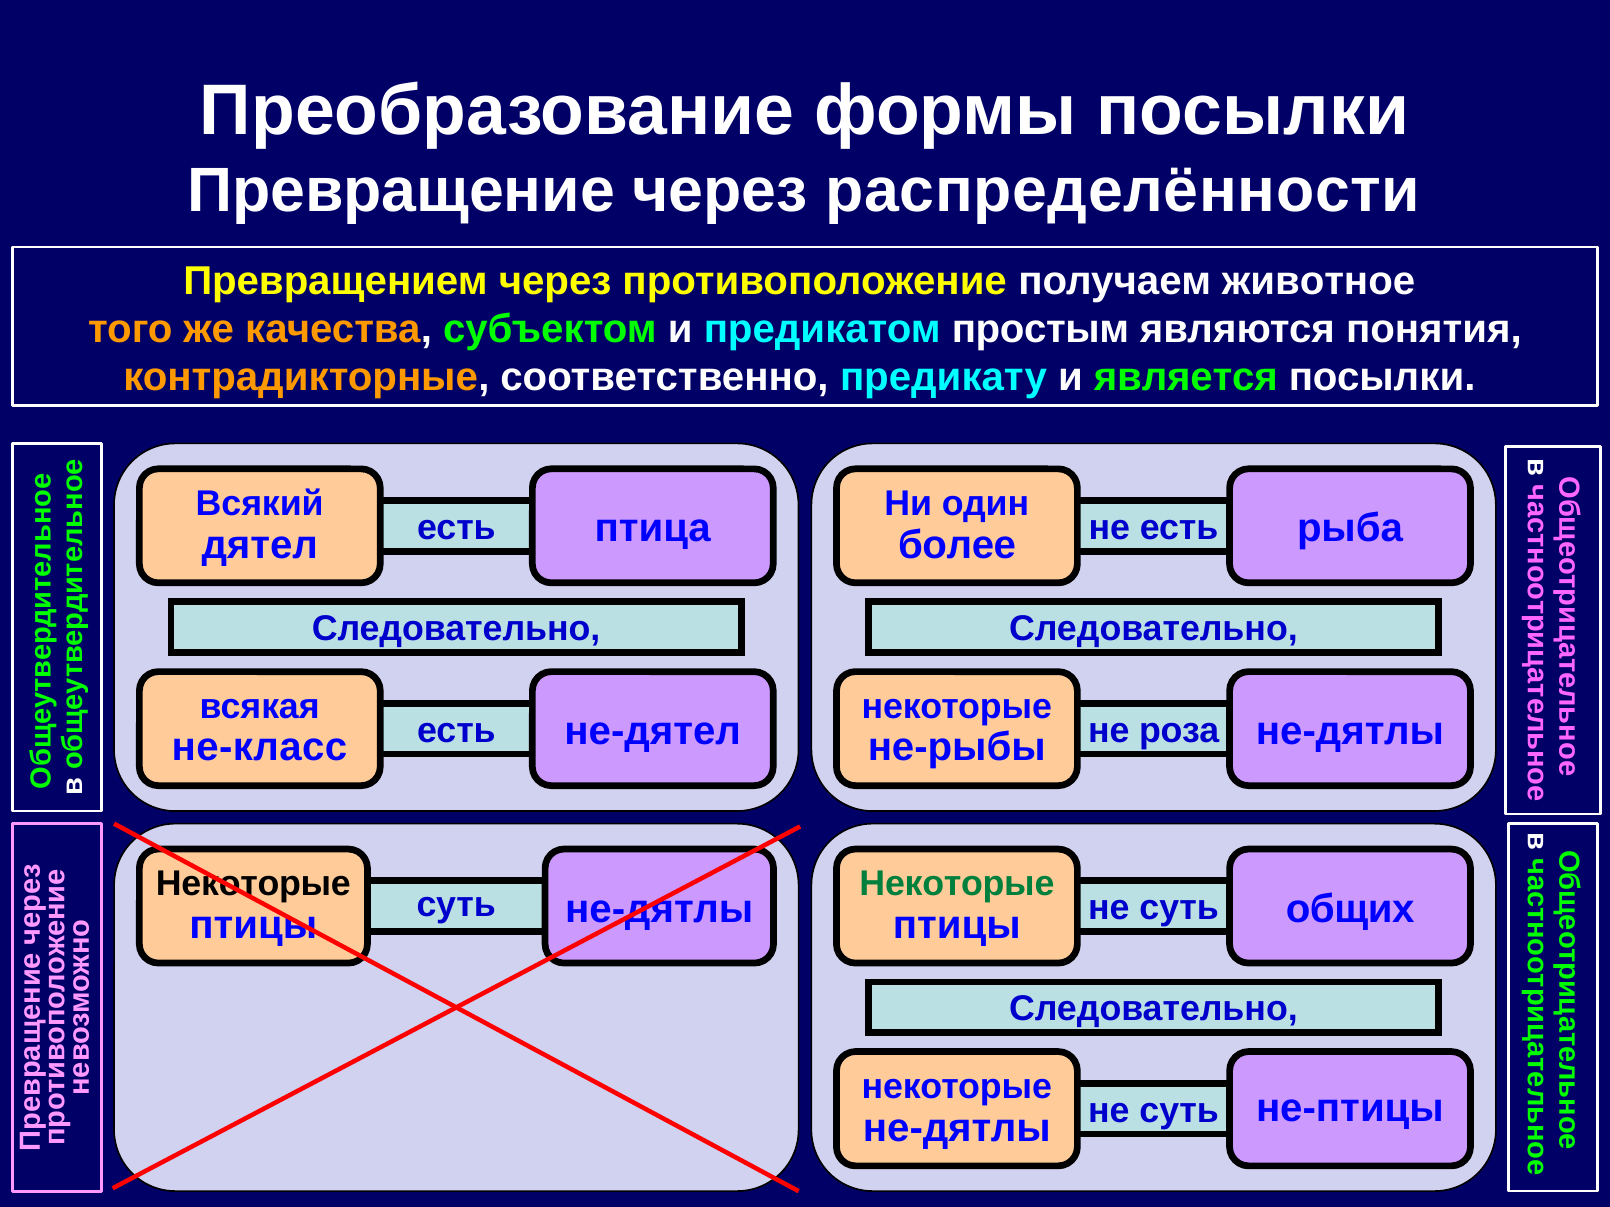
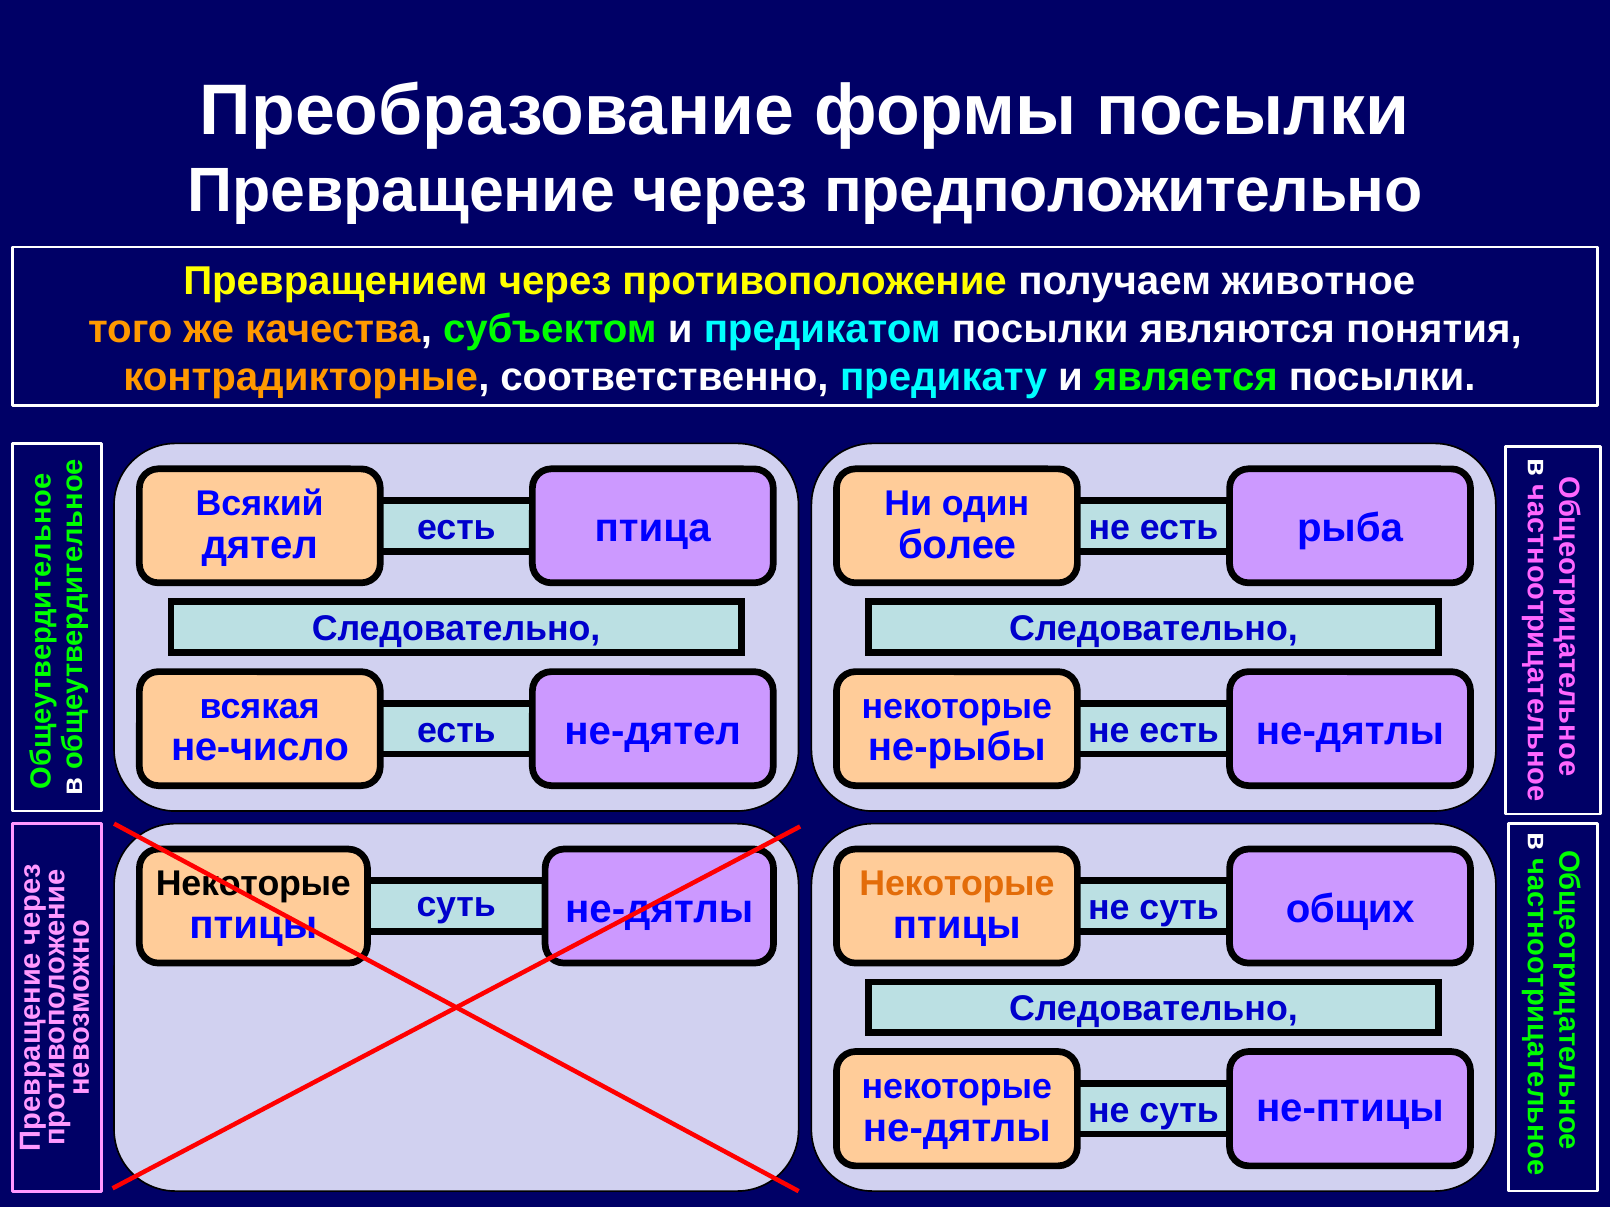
распределённости: распределённости -> предположительно (1123, 191)
предикатом простым: простым -> посылки (1040, 329)
роза: роза -> есть (1179, 731)
не-класс: не-класс -> не-число (260, 748)
Некоторые colour: green -> orange (957, 884)
